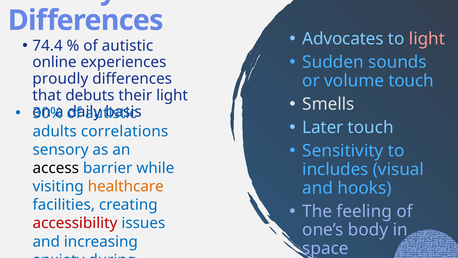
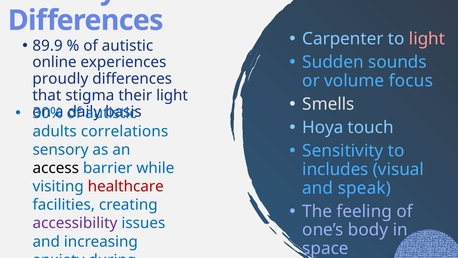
Advocates: Advocates -> Carpenter (343, 39)
74.4: 74.4 -> 89.9 (48, 46)
volume touch: touch -> focus (411, 81)
debuts: debuts -> stigma (90, 95)
Later: Later -> Hoya (323, 127)
healthcare colour: orange -> red (126, 186)
hooks: hooks -> speak (364, 188)
accessibility colour: red -> purple (75, 223)
